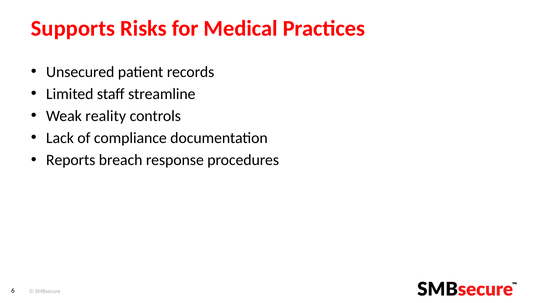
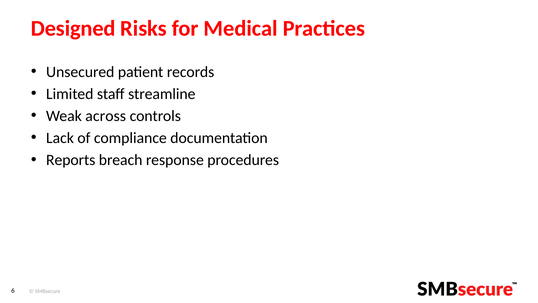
Supports: Supports -> Designed (73, 28)
reality: reality -> across (106, 116)
